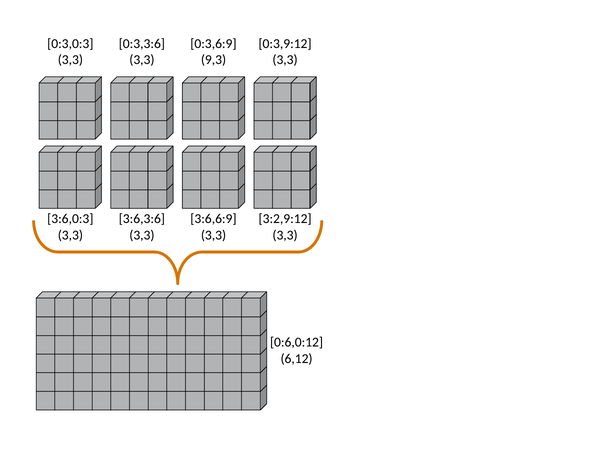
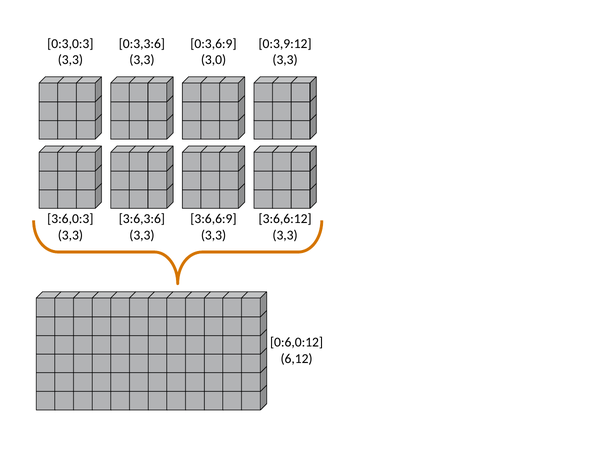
9,3: 9,3 -> 3,0 (214, 60)
3:2,9:12: 3:2,9:12 -> 3:6,6:12 (285, 219)
